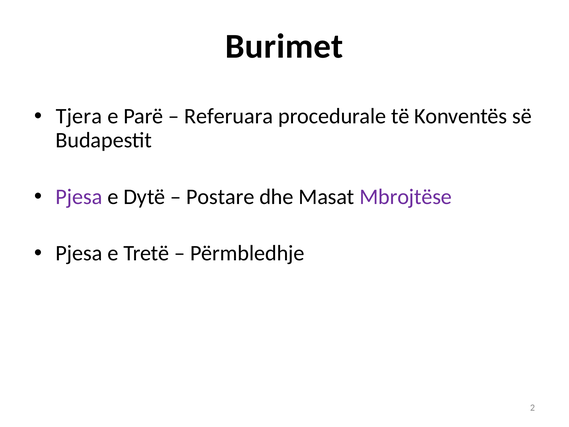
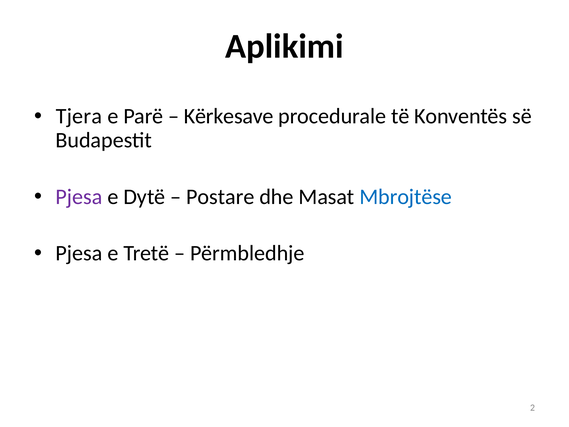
Burimet: Burimet -> Aplikimi (284, 46)
Referuara: Referuara -> Kërkesave (229, 116)
Mbrojtëse colour: purple -> blue (406, 197)
